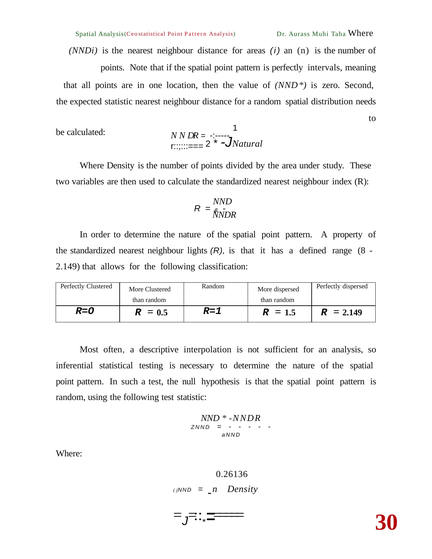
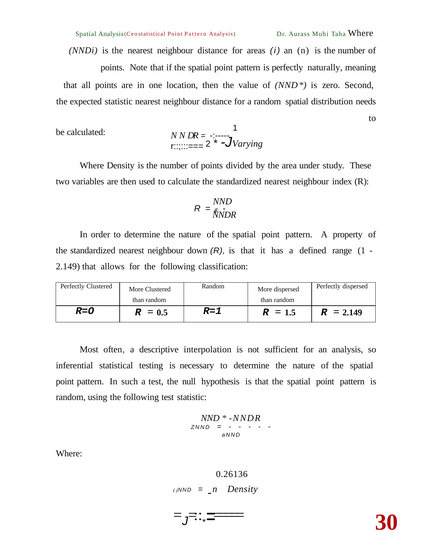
intervals: intervals -> naturally (325, 68)
Natural: Natural -> Varying (247, 144)
lights: lights -> down (197, 251)
range 8: 8 -> 1 (362, 251)
